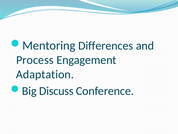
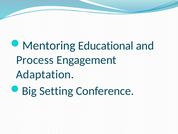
Differences: Differences -> Educational (106, 46)
Discuss: Discuss -> Setting (56, 91)
